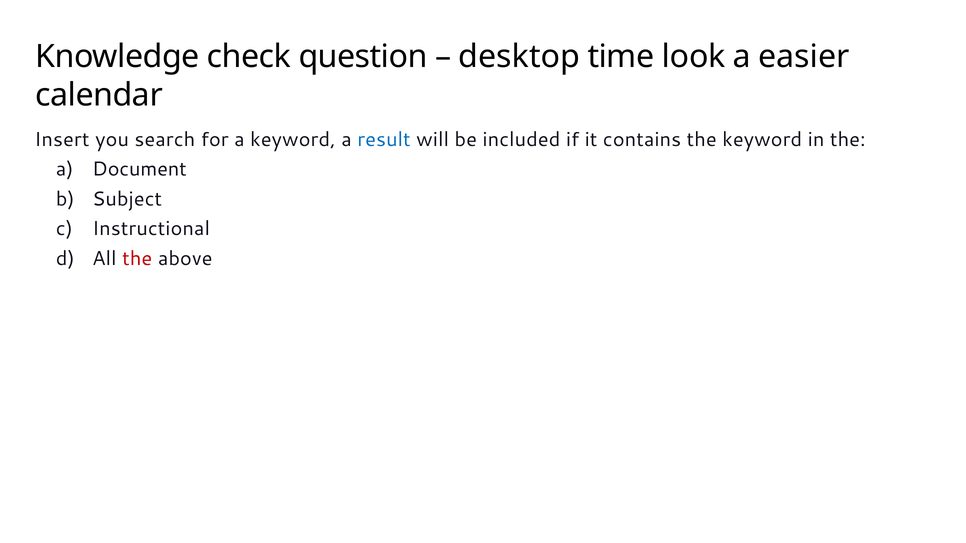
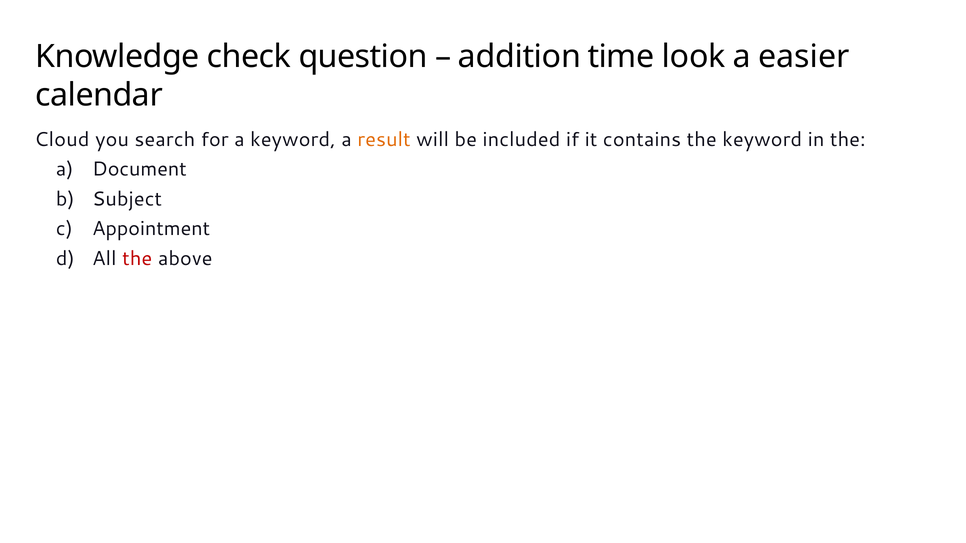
desktop: desktop -> addition (519, 57)
Insert: Insert -> Cloud (62, 140)
result colour: blue -> orange (384, 140)
Instructional: Instructional -> Appointment (151, 229)
